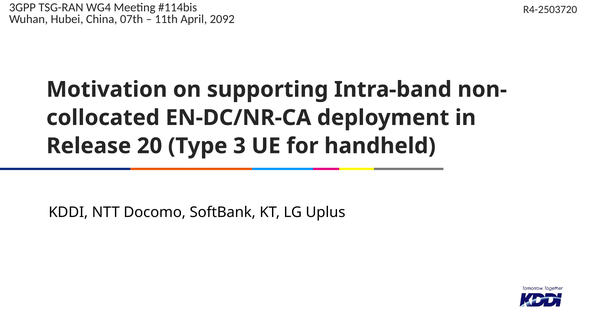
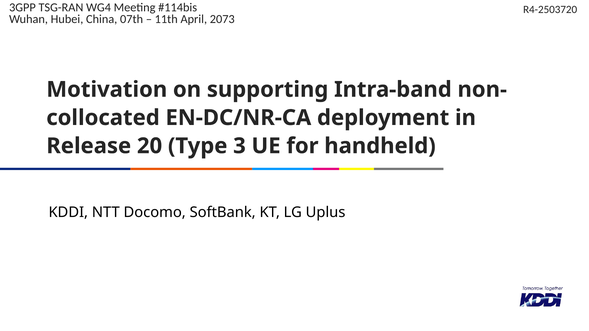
2092: 2092 -> 2073 (222, 19)
